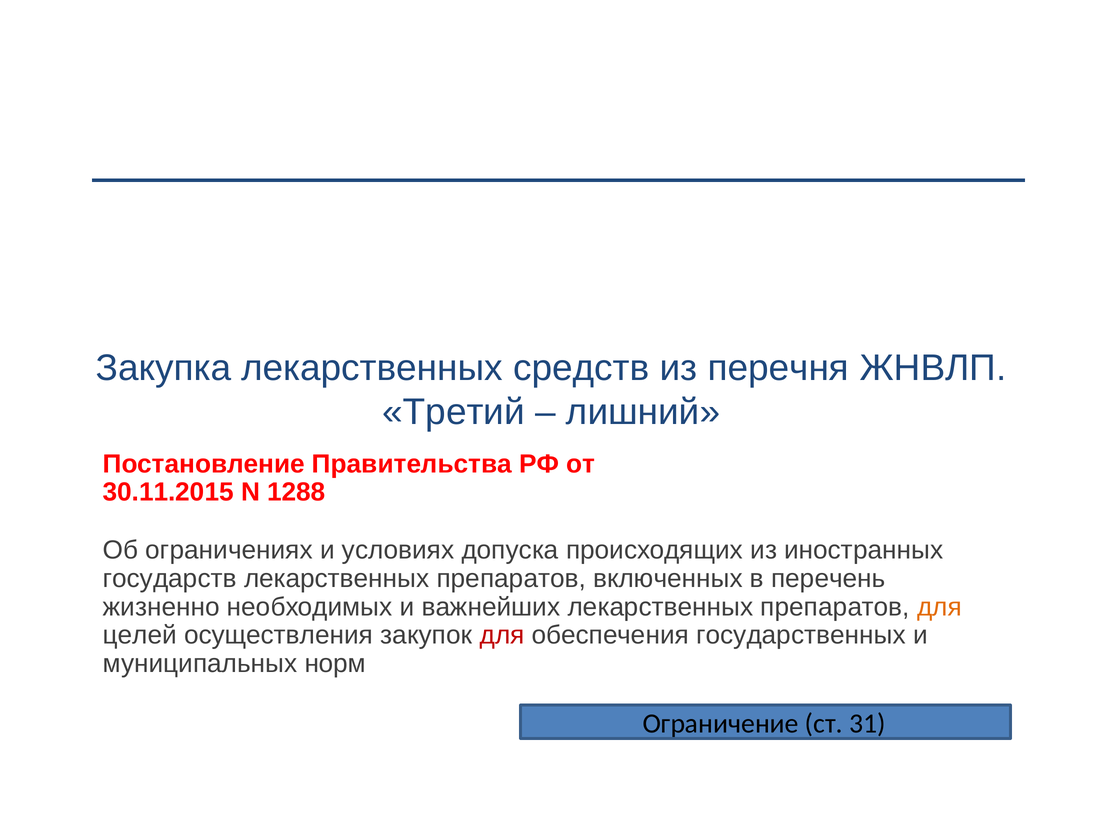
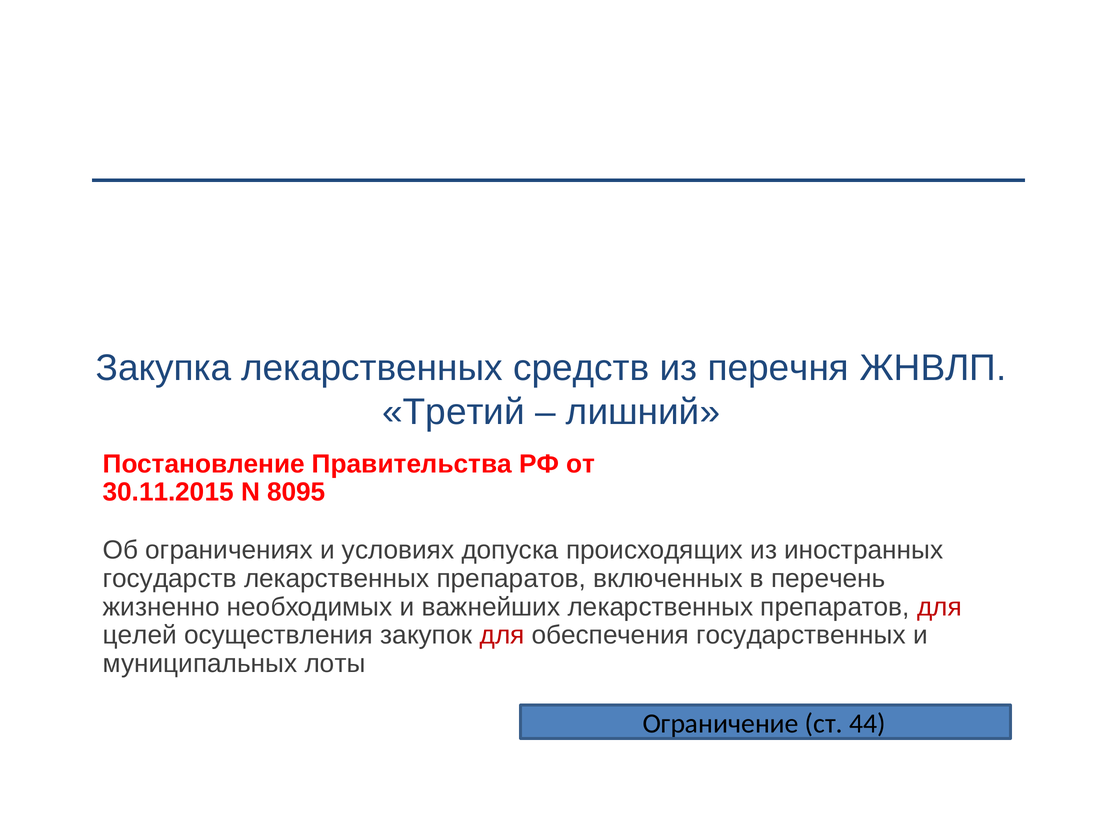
1288: 1288 -> 8095 (296, 492)
для colour: orange -> red (939, 607)
норм: норм -> лоты (335, 664)
31: 31 -> 44 (867, 724)
